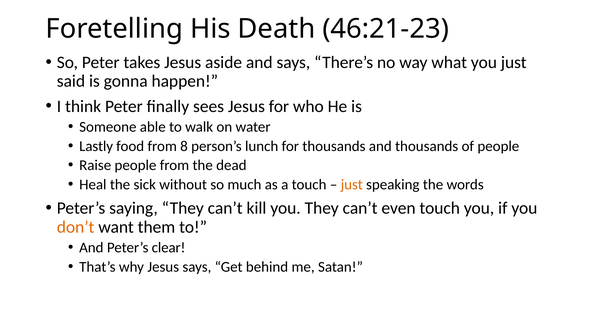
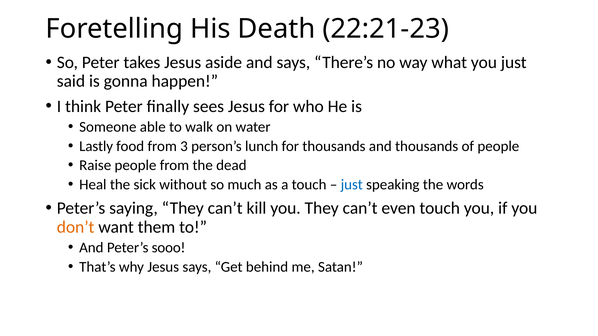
46:21-23: 46:21-23 -> 22:21-23 (386, 29)
8: 8 -> 3 (184, 146)
just colour: orange -> blue (352, 185)
clear: clear -> sooo (169, 248)
